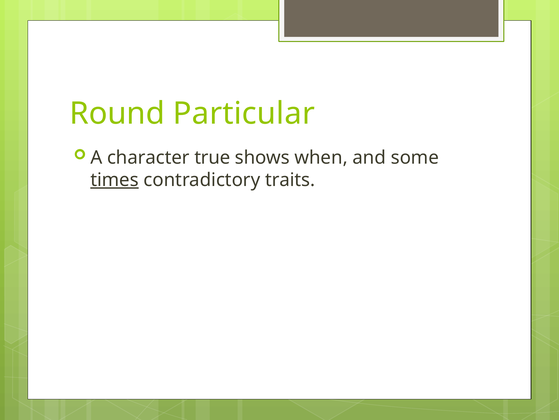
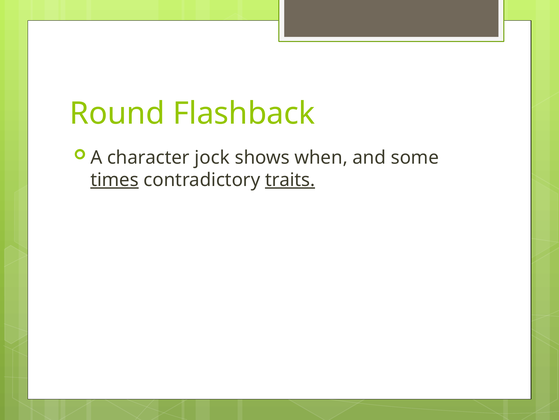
Particular: Particular -> Flashback (244, 113)
true: true -> jock (212, 157)
traits underline: none -> present (290, 180)
